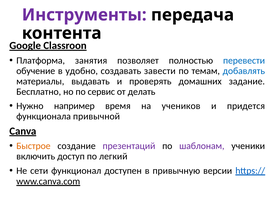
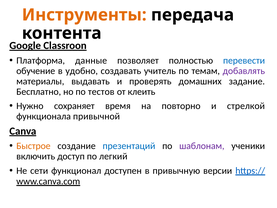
Инструменты colour: purple -> orange (84, 15)
занятия: занятия -> данные (91, 60)
завести: завести -> учитель (160, 71)
добавлять colour: blue -> purple (244, 71)
сервис: сервис -> тестов (101, 92)
делать: делать -> клеить (142, 92)
например: например -> сохраняет (74, 106)
учеников: учеников -> повторно (181, 106)
придется: придется -> стрелкой (246, 106)
презентаций colour: purple -> blue (129, 146)
